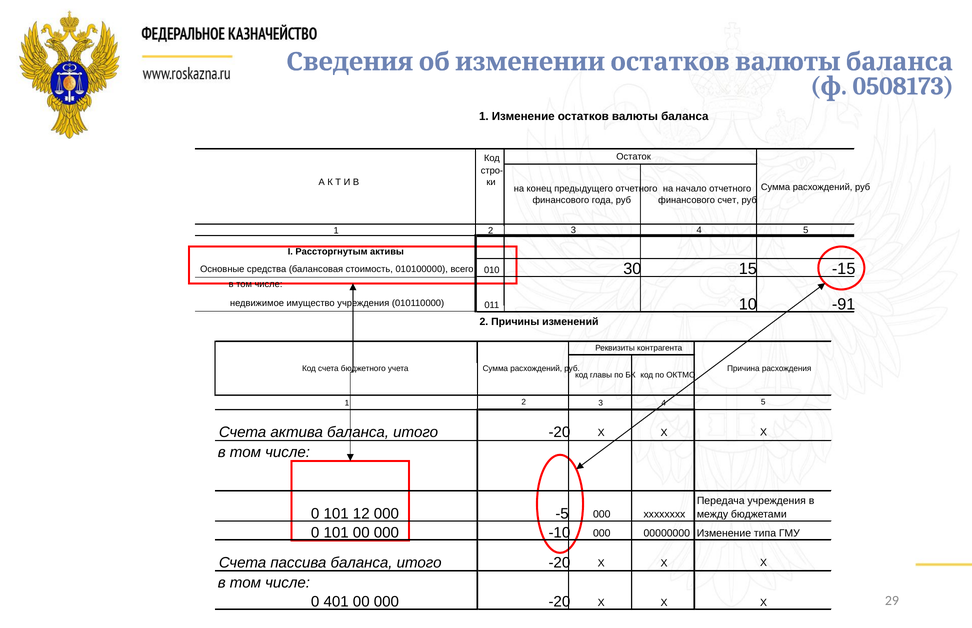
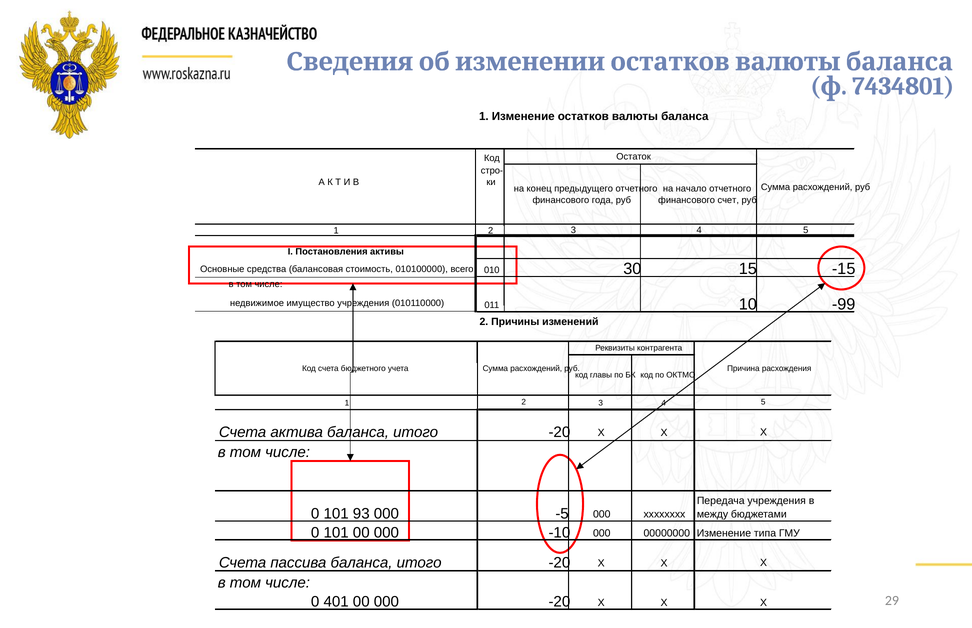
0508173: 0508173 -> 7434801 (903, 86)
Рассторгнутым: Рассторгнутым -> Постановления (332, 252)
-91: -91 -> -99 (844, 304)
12: 12 -> 93 (361, 513)
